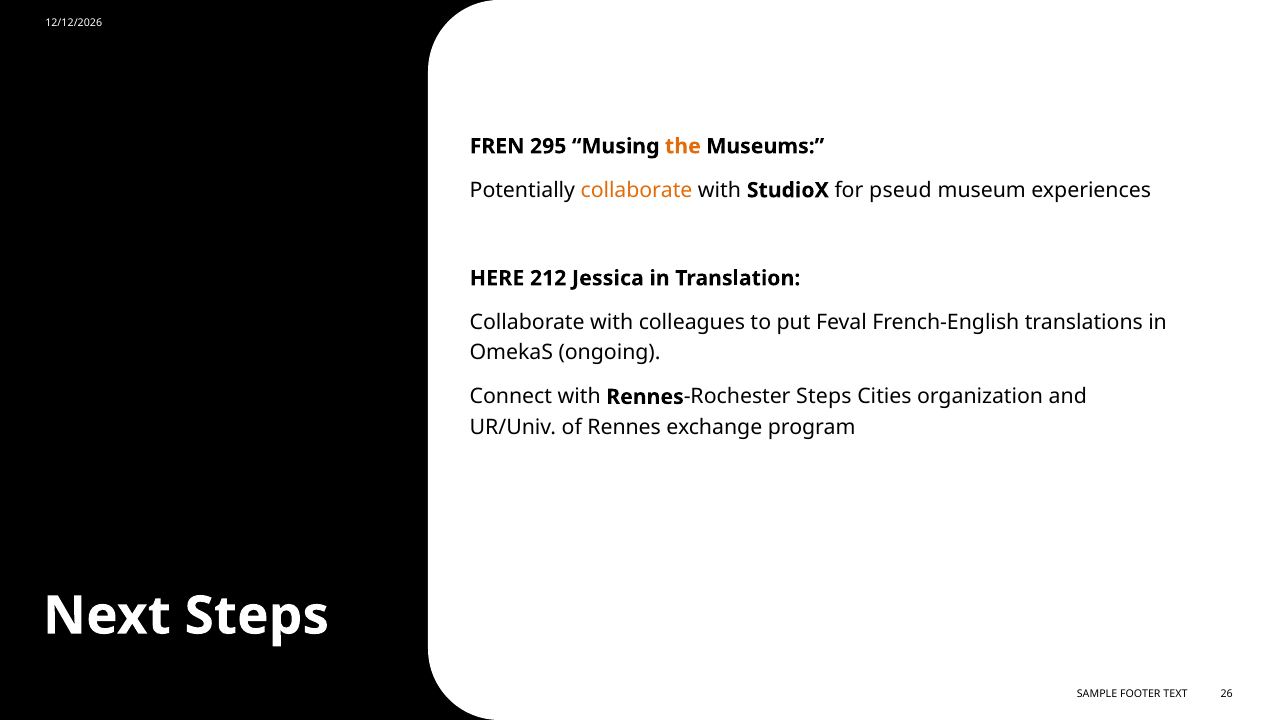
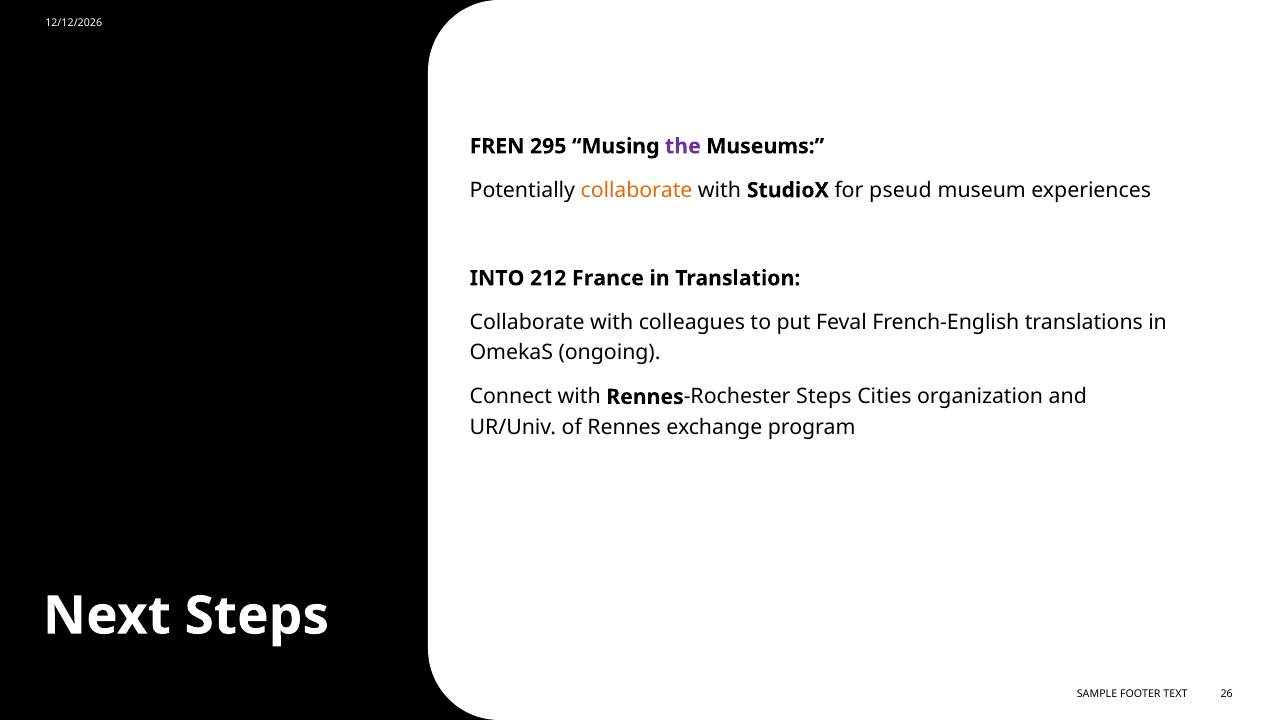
the colour: orange -> purple (683, 146)
HERE: HERE -> INTO (497, 278)
Jessica: Jessica -> France (608, 278)
